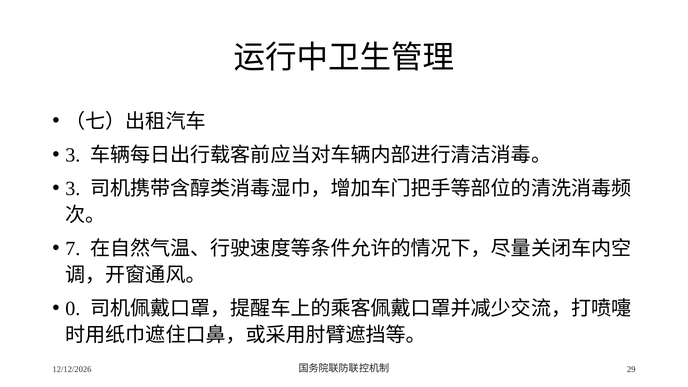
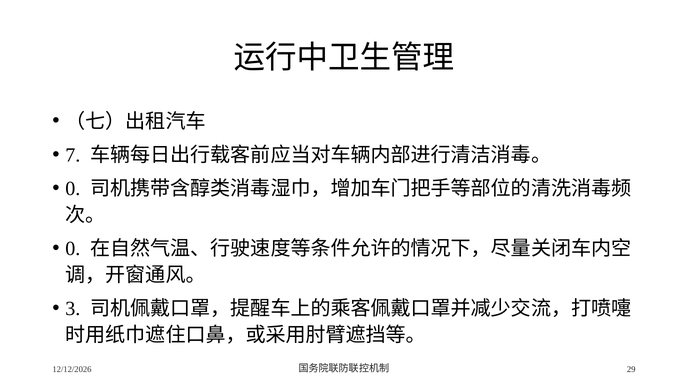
3: 3 -> 7 (73, 155)
3: 3 -> 0 (73, 189)
7: 7 -> 0 (73, 249)
0: 0 -> 3 (73, 309)
